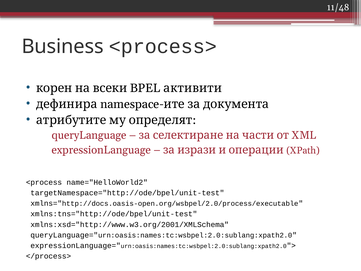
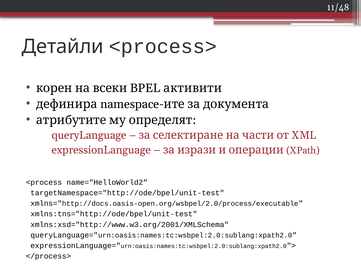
Business: Business -> Детайли (63, 47)
